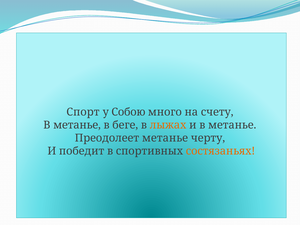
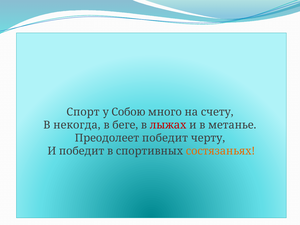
метанье: метанье -> некогда (77, 125)
лыжах colour: orange -> red (168, 125)
Преодолеет метанье: метанье -> победит (165, 138)
